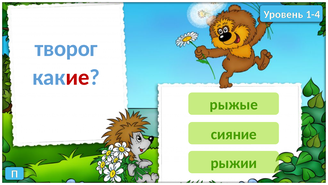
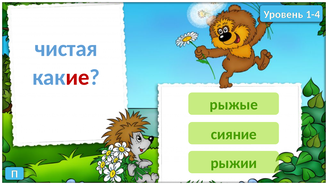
творог: творог -> чистая (66, 48)
